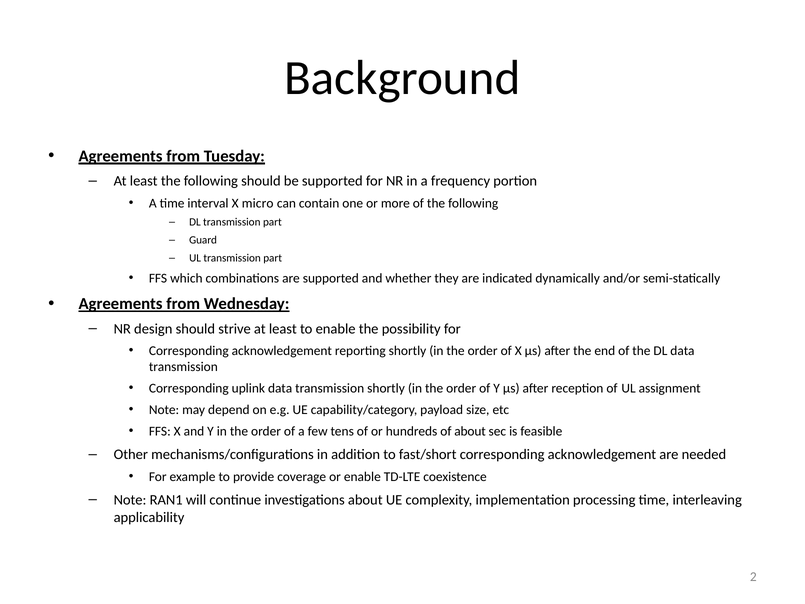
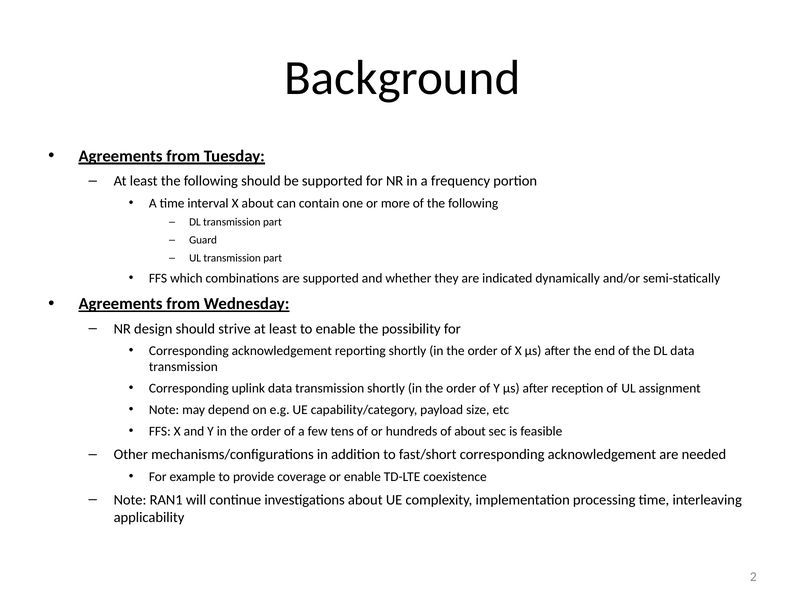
X micro: micro -> about (258, 203)
